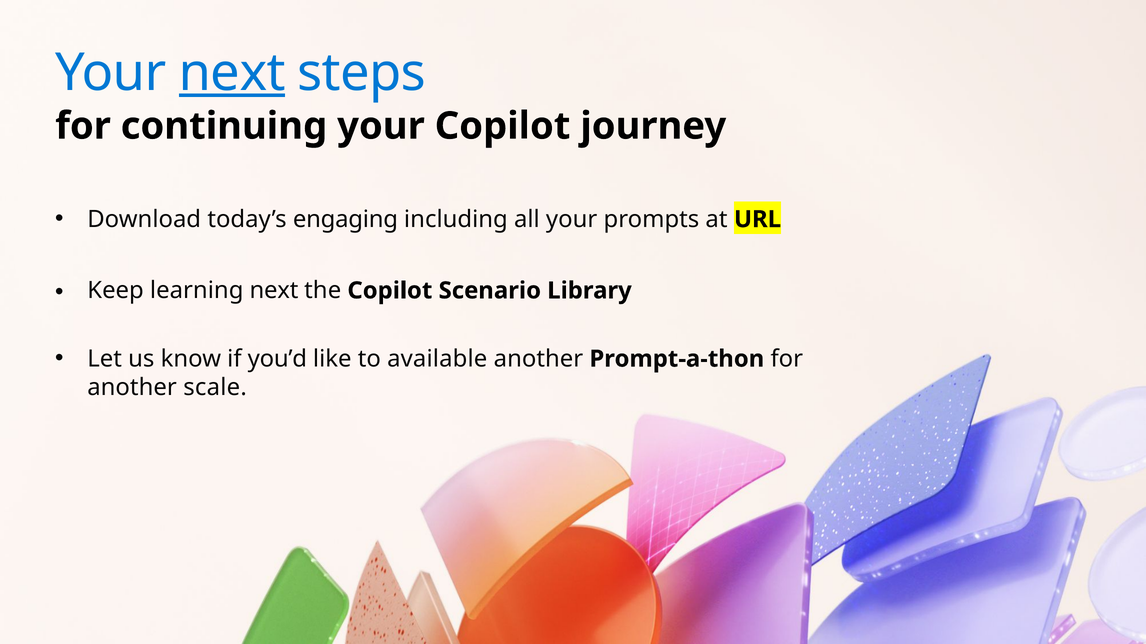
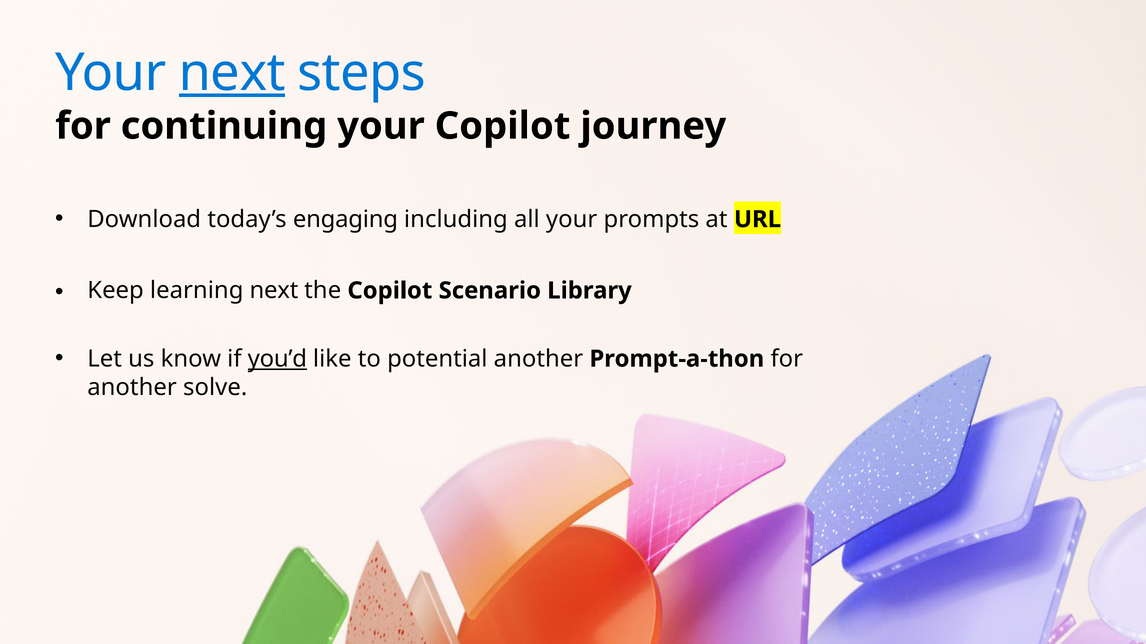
you’d underline: none -> present (277, 359)
available: available -> potential (437, 359)
scale: scale -> solve (215, 388)
